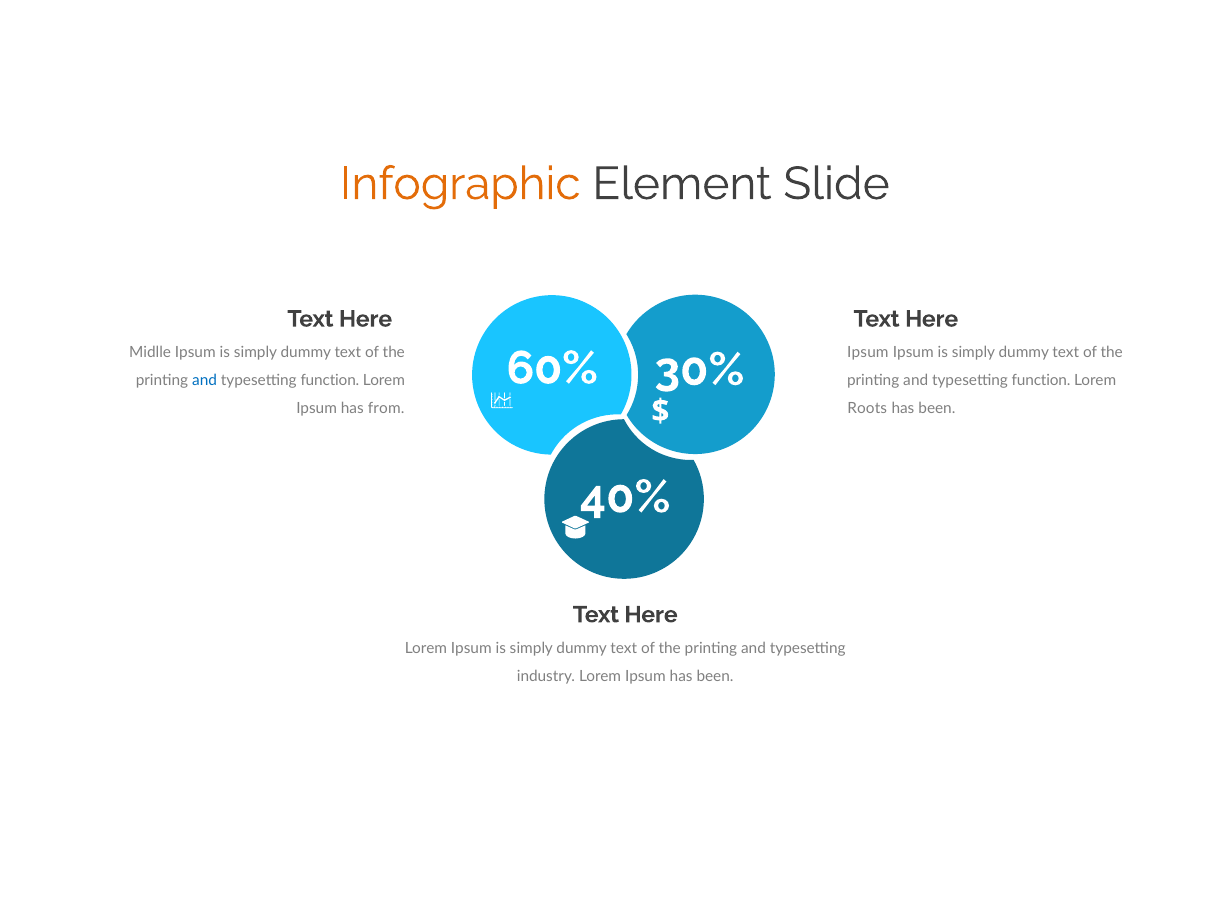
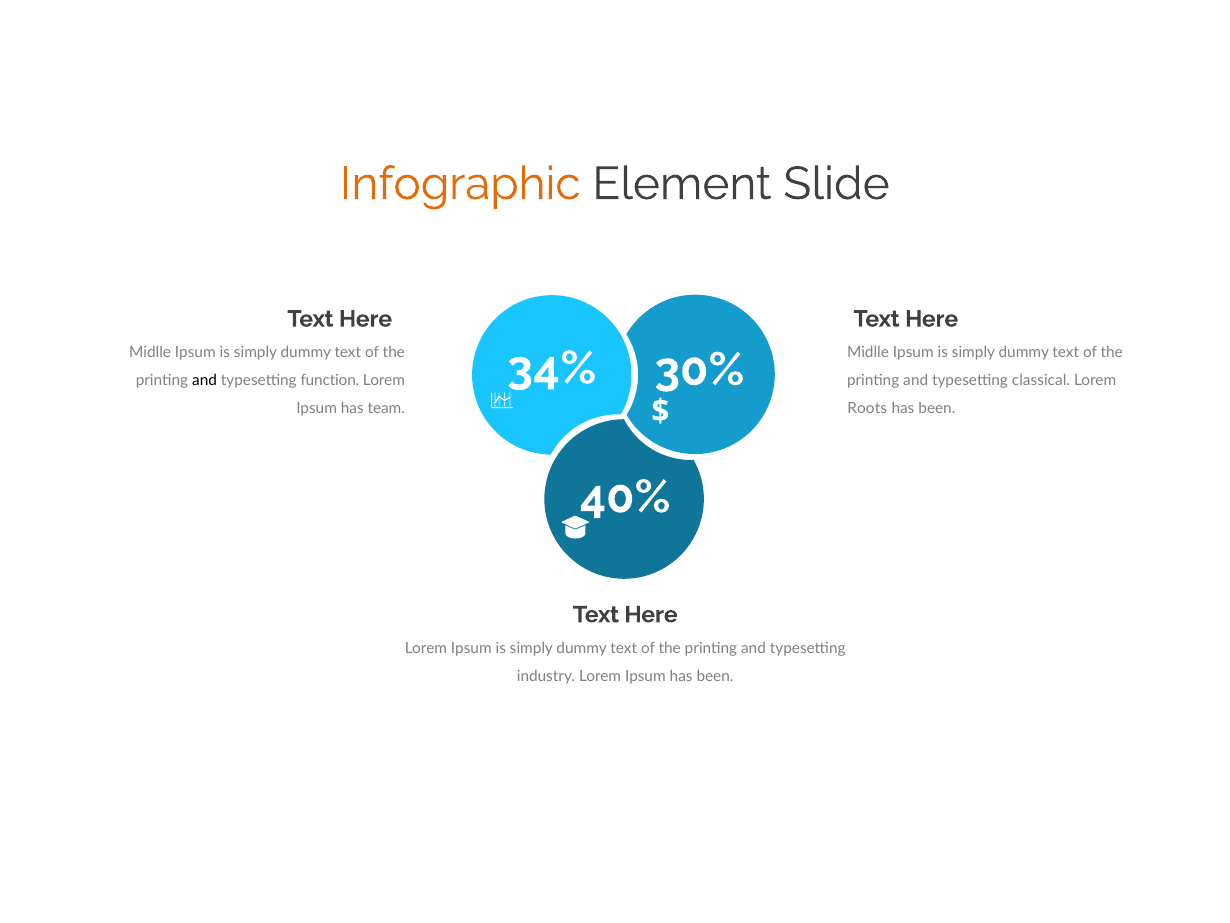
Ipsum: Ipsum -> Midlle (868, 352)
60%: 60% -> 34% (552, 368)
and colour: blue -> black (205, 380)
function: function -> classical (1041, 380)
from: from -> team (386, 408)
